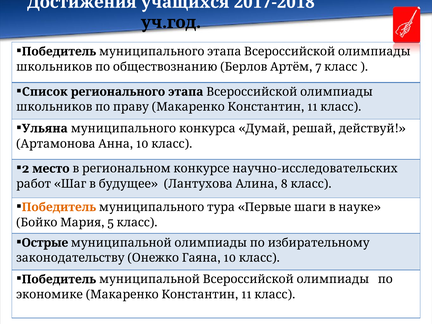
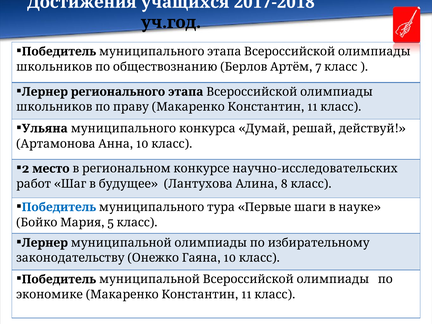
Список: Список -> Лернер (45, 92)
Победитель colour: orange -> blue (59, 207)
Острые: Острые -> Лернер (45, 243)
